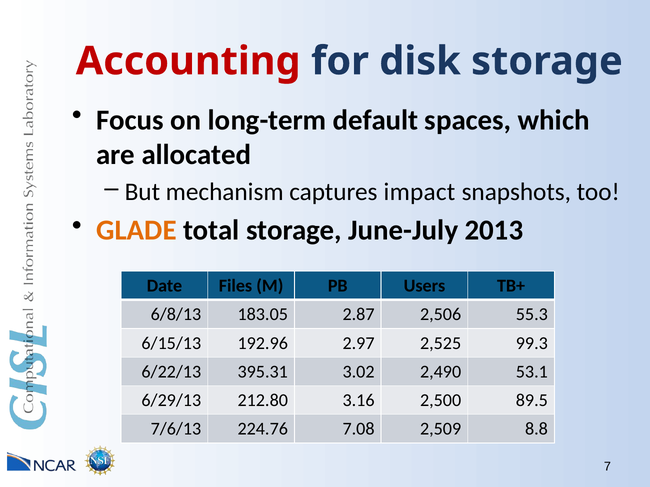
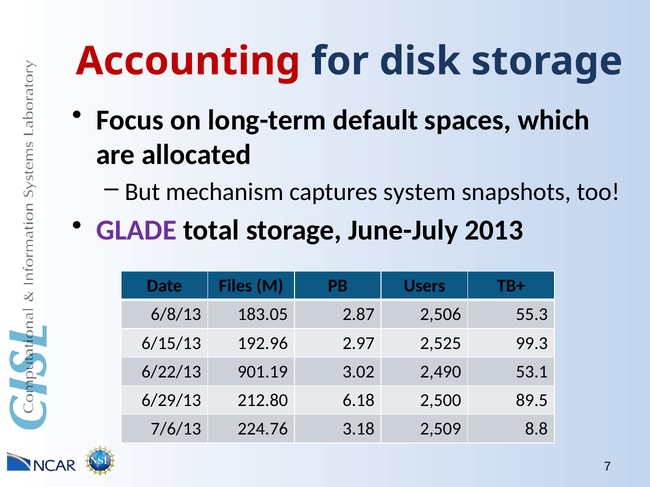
impact: impact -> system (420, 192)
GLADE colour: orange -> purple (136, 231)
395.31: 395.31 -> 901.19 (263, 372)
3.16: 3.16 -> 6.18 (359, 401)
7.08: 7.08 -> 3.18 (359, 429)
